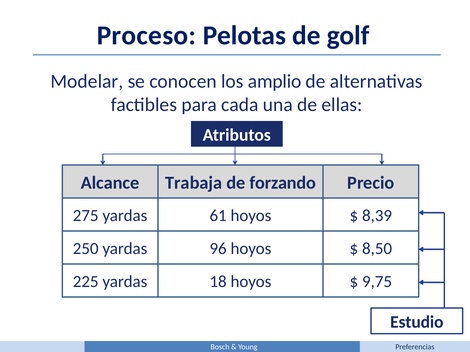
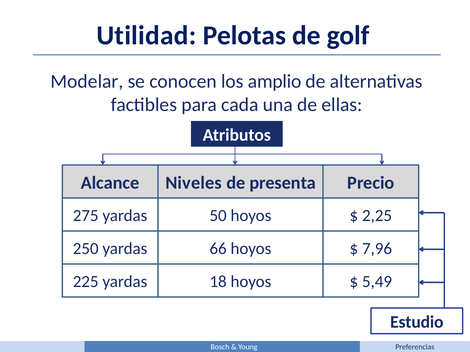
Proceso: Proceso -> Utilidad (146, 35)
Trabaja: Trabaja -> Niveles (194, 183)
forzando: forzando -> presenta (283, 183)
61: 61 -> 50 (218, 216)
8,39: 8,39 -> 2,25 (377, 216)
96: 96 -> 66 (218, 249)
8,50: 8,50 -> 7,96 (377, 249)
9,75: 9,75 -> 5,49 (377, 282)
